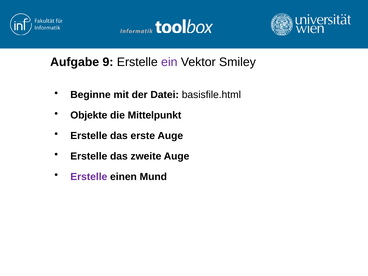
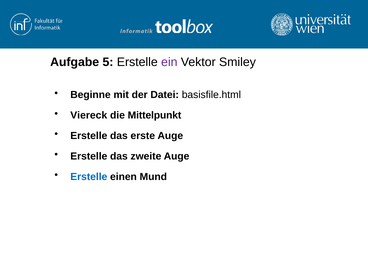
9: 9 -> 5 (108, 62)
Objekte: Objekte -> Viereck (89, 115)
Erstelle colour: purple -> blue (89, 177)
